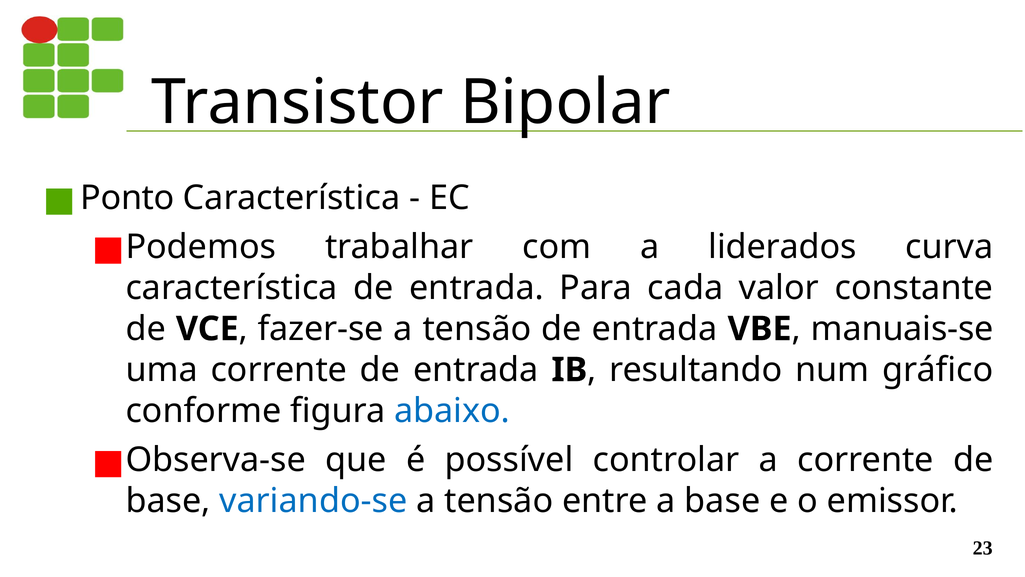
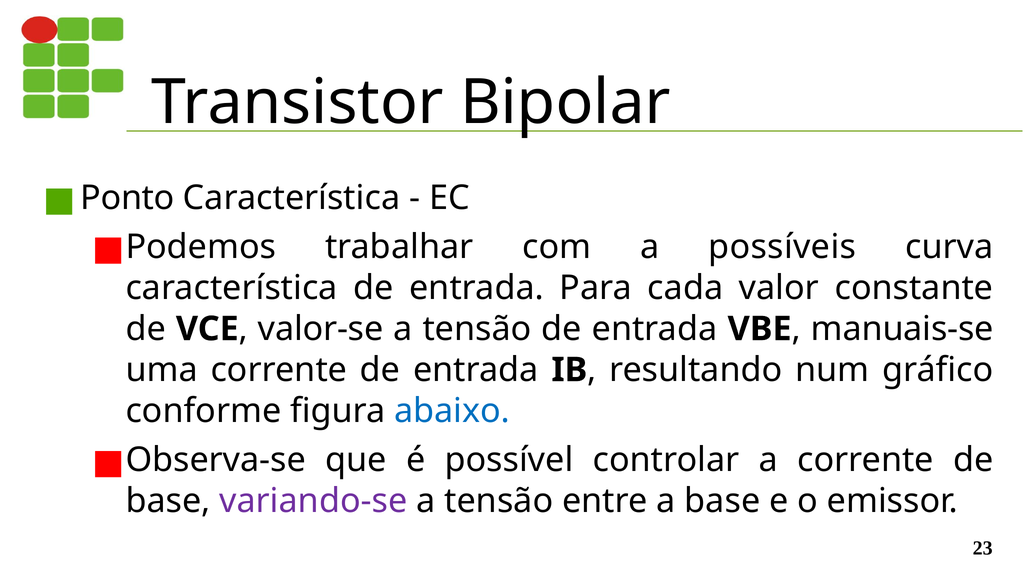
liderados: liderados -> possíveis (782, 247)
fazer-se: fazer-se -> valor-se (321, 329)
variando-se colour: blue -> purple (313, 501)
